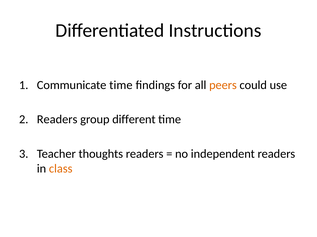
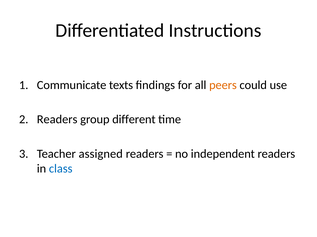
Communicate time: time -> texts (121, 85)
thoughts: thoughts -> assigned (101, 154)
class colour: orange -> blue (61, 169)
